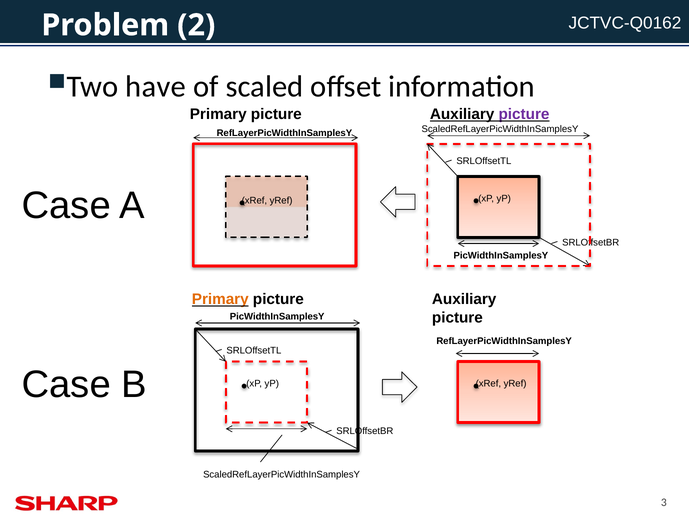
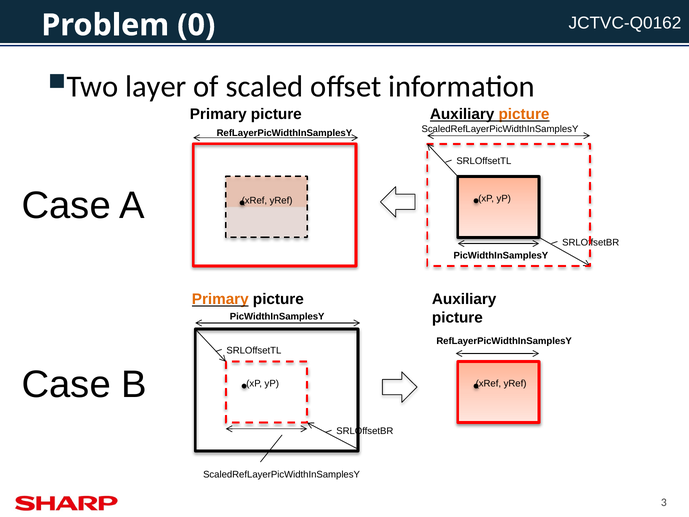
2: 2 -> 0 (196, 25)
have: have -> layer (156, 87)
picture colour: purple -> orange (524, 114)
